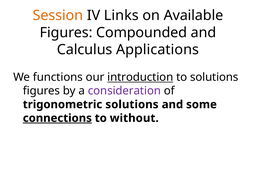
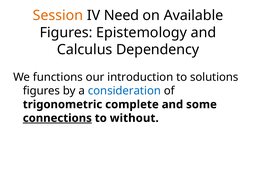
Links: Links -> Need (121, 16)
Compounded: Compounded -> Epistemology (142, 33)
Applications: Applications -> Dependency (158, 50)
introduction underline: present -> none (140, 77)
consideration colour: purple -> blue (124, 91)
trigonometric solutions: solutions -> complete (132, 104)
